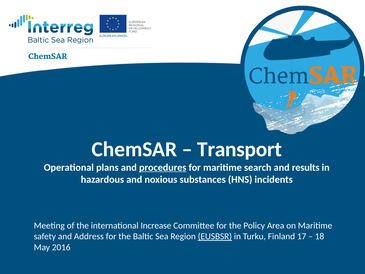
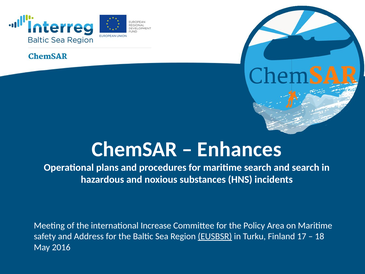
Transport: Transport -> Enhances (239, 149)
procedures underline: present -> none (163, 167)
and results: results -> search (306, 167)
